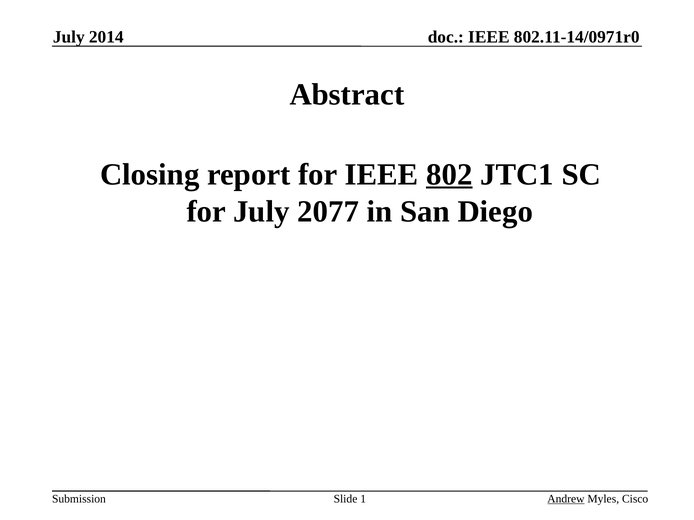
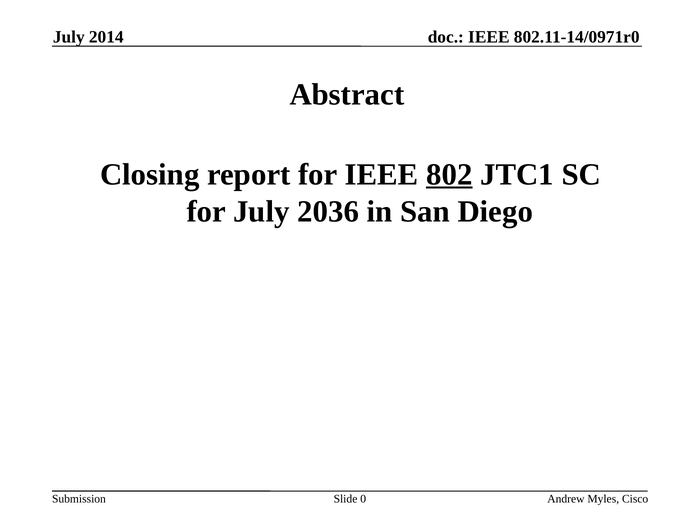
2077: 2077 -> 2036 (328, 212)
1: 1 -> 0 (363, 499)
Andrew underline: present -> none (566, 499)
